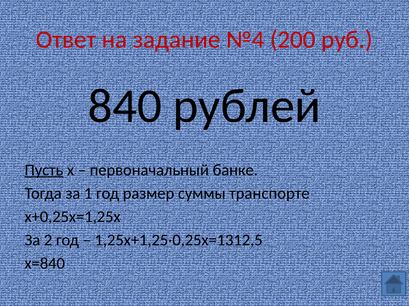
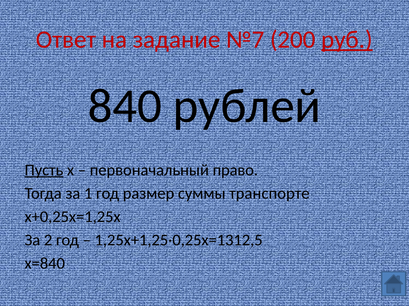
№4: №4 -> №7 (245, 40)
руб underline: none -> present (347, 40)
банке: банке -> право (235, 170)
